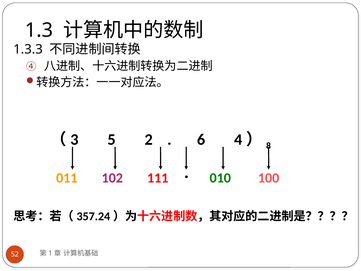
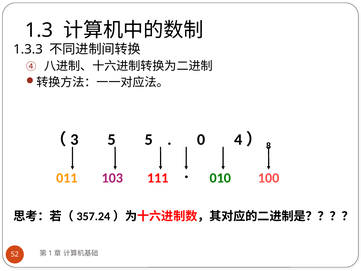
5 2: 2 -> 5 (149, 139)
6: 6 -> 0 (201, 139)
102: 102 -> 103 (112, 178)
